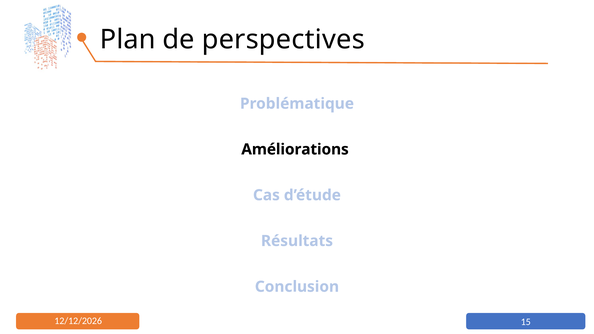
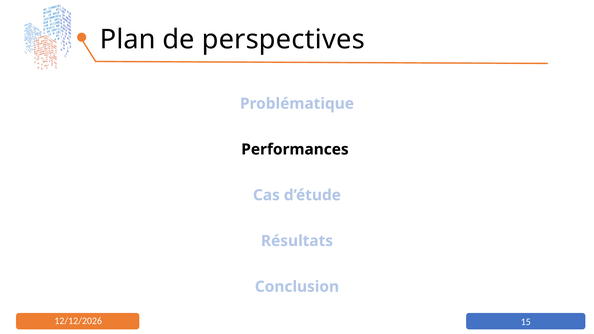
Améliorations: Améliorations -> Performances (295, 149)
